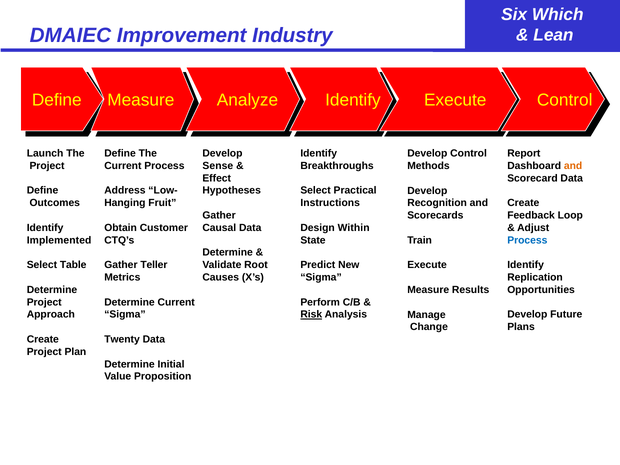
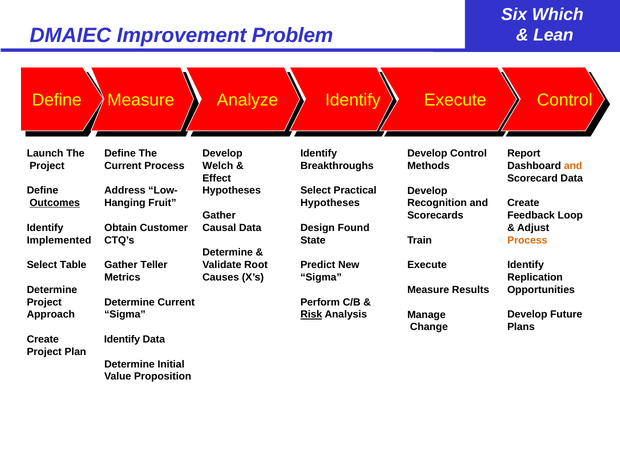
Industry: Industry -> Problem (292, 36)
Sense: Sense -> Welch (218, 166)
Outcomes underline: none -> present (55, 203)
Instructions: Instructions -> Hypotheses (330, 203)
Within: Within -> Found (354, 228)
Process colour: blue -> orange (527, 240)
Twenty: Twenty -> Identify (122, 339)
